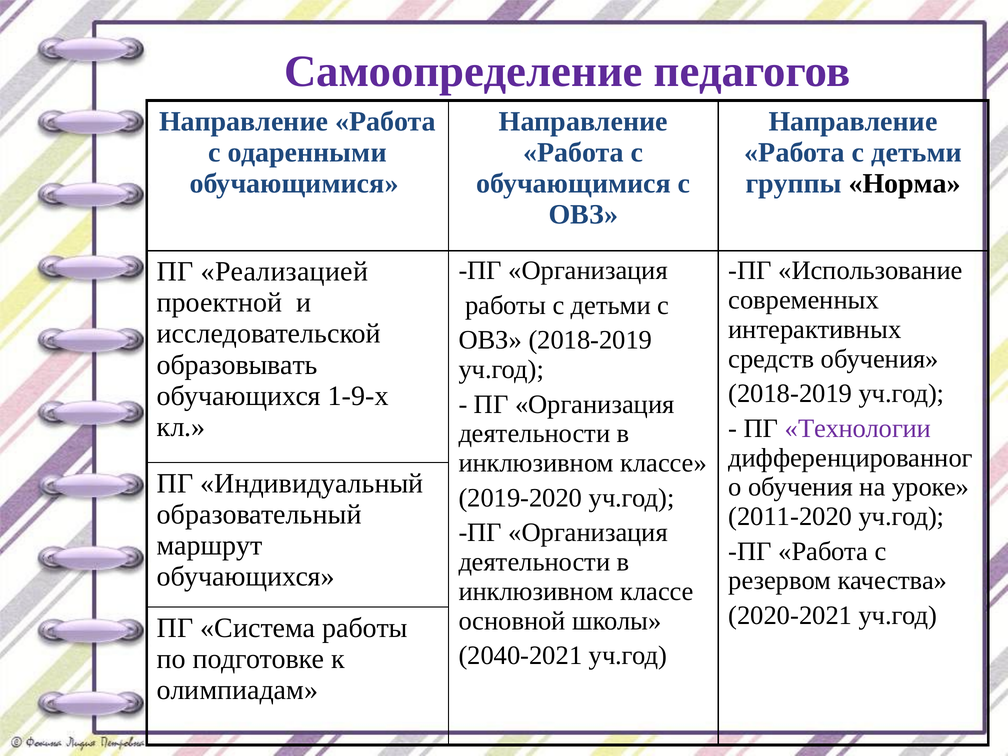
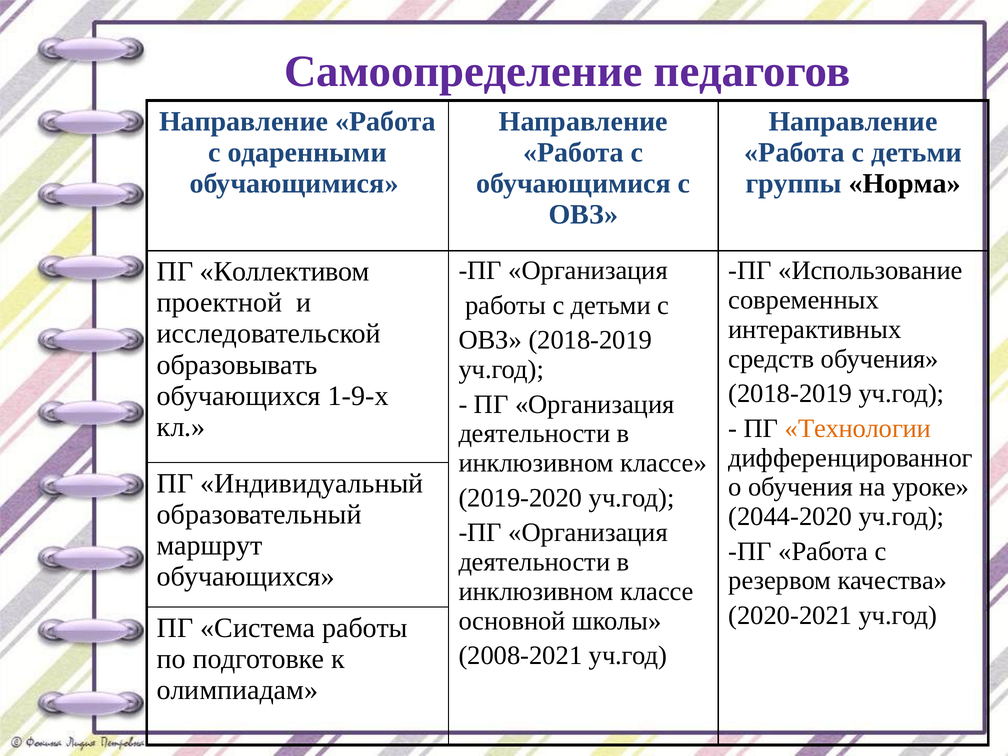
Реализацией: Реализацией -> Коллективом (285, 272)
Технологии colour: purple -> orange (858, 428)
2011-2020: 2011-2020 -> 2044-2020 (790, 517)
2040-2021: 2040-2021 -> 2008-2021 (520, 655)
